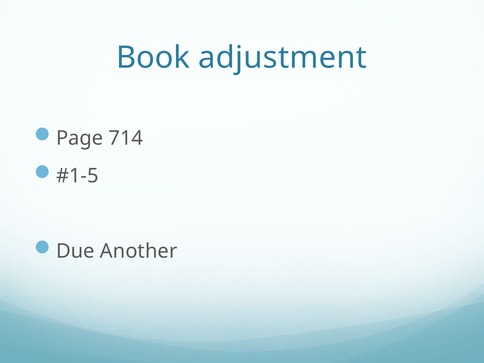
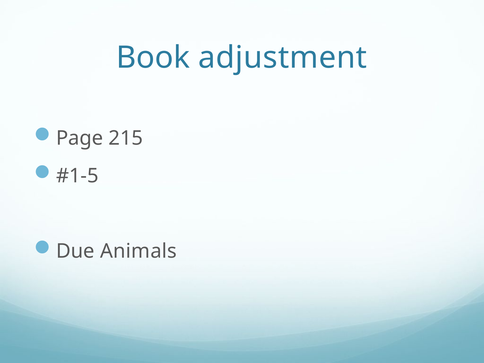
714: 714 -> 215 (126, 138)
Another: Another -> Animals (139, 251)
